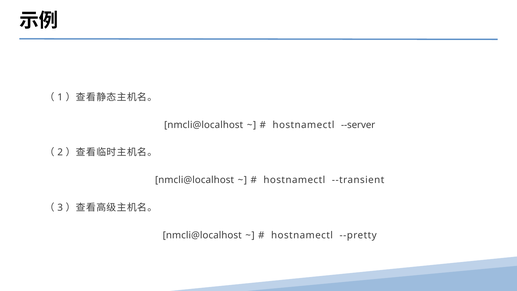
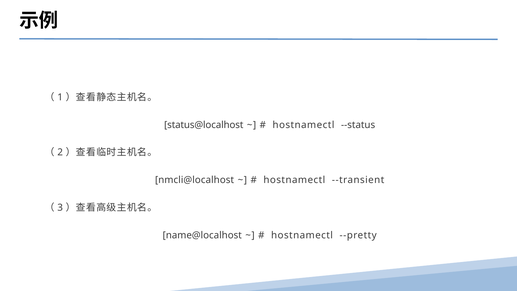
nmcli@localhost: nmcli@localhost -> status@localhost (204, 125)
--server: --server -> --status (358, 125)
nmcli@localhost: nmcli@localhost -> name@localhost (202, 235)
